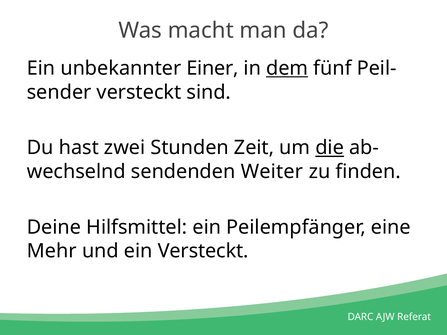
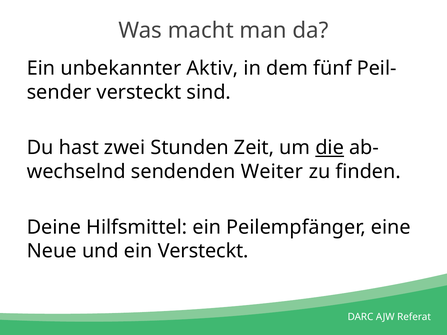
Einer: Einer -> Aktiv (212, 68)
dem underline: present -> none (287, 68)
Mehr: Mehr -> Neue (52, 251)
